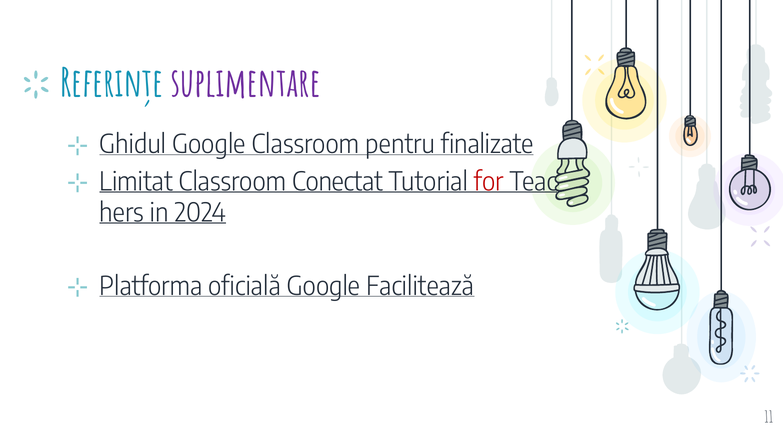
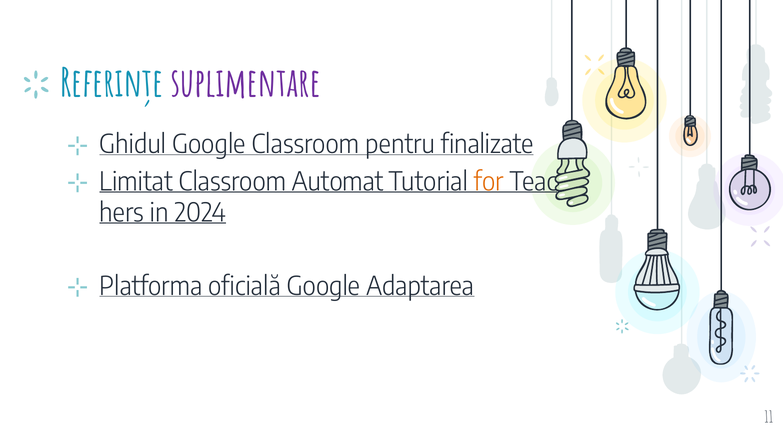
Conectat: Conectat -> Automat (338, 182)
for colour: red -> orange (489, 182)
Facilitează: Facilitează -> Adaptarea (420, 287)
